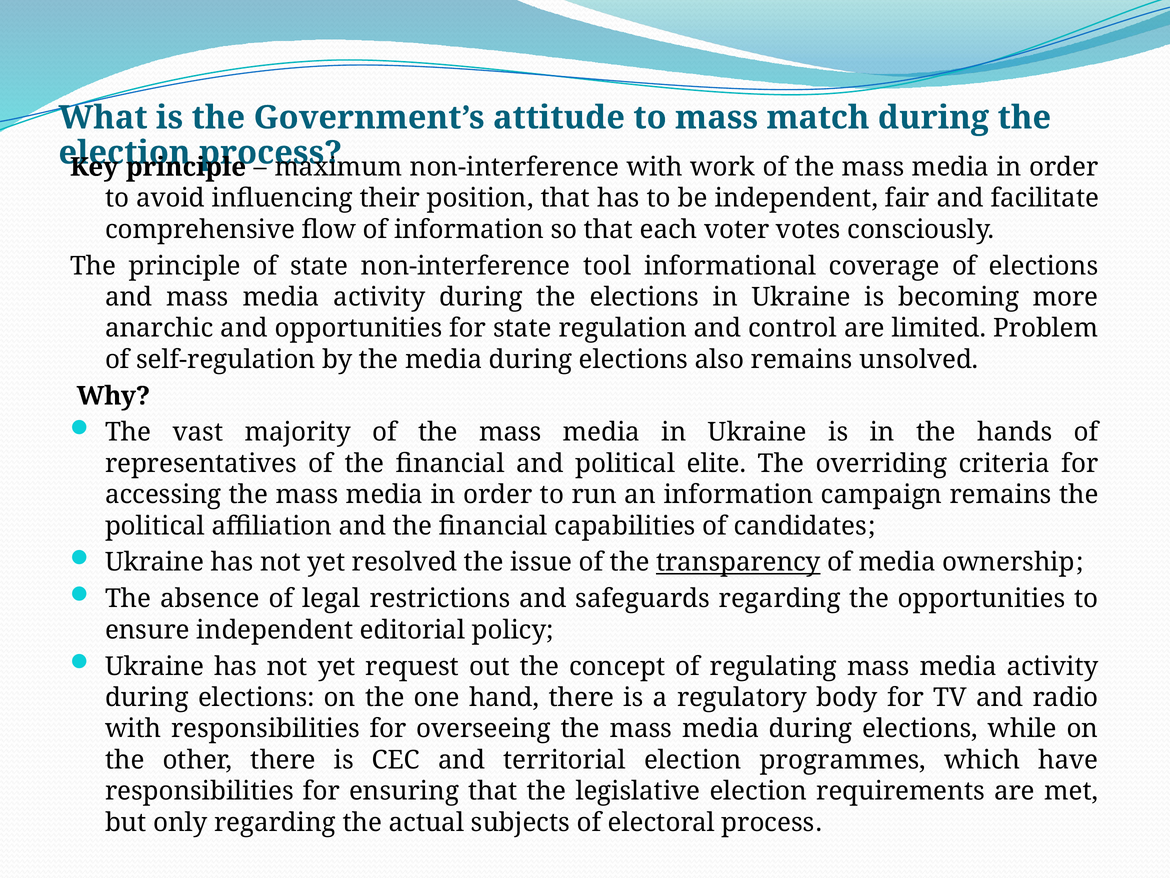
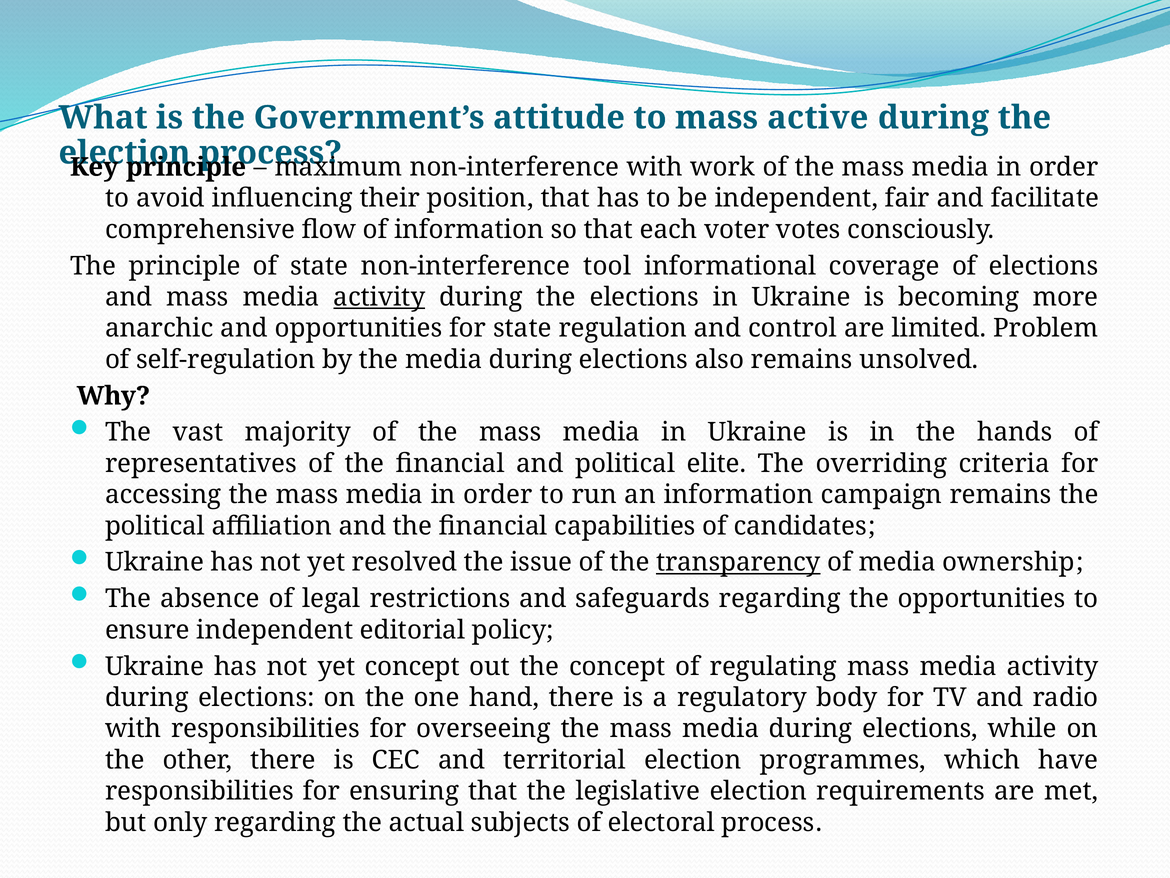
match: match -> active (818, 118)
activity underline: none -> present (379, 297)
yet request: request -> concept (412, 666)
